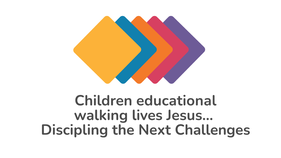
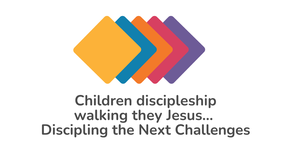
educational: educational -> discipleship (176, 101)
lives: lives -> they (147, 115)
